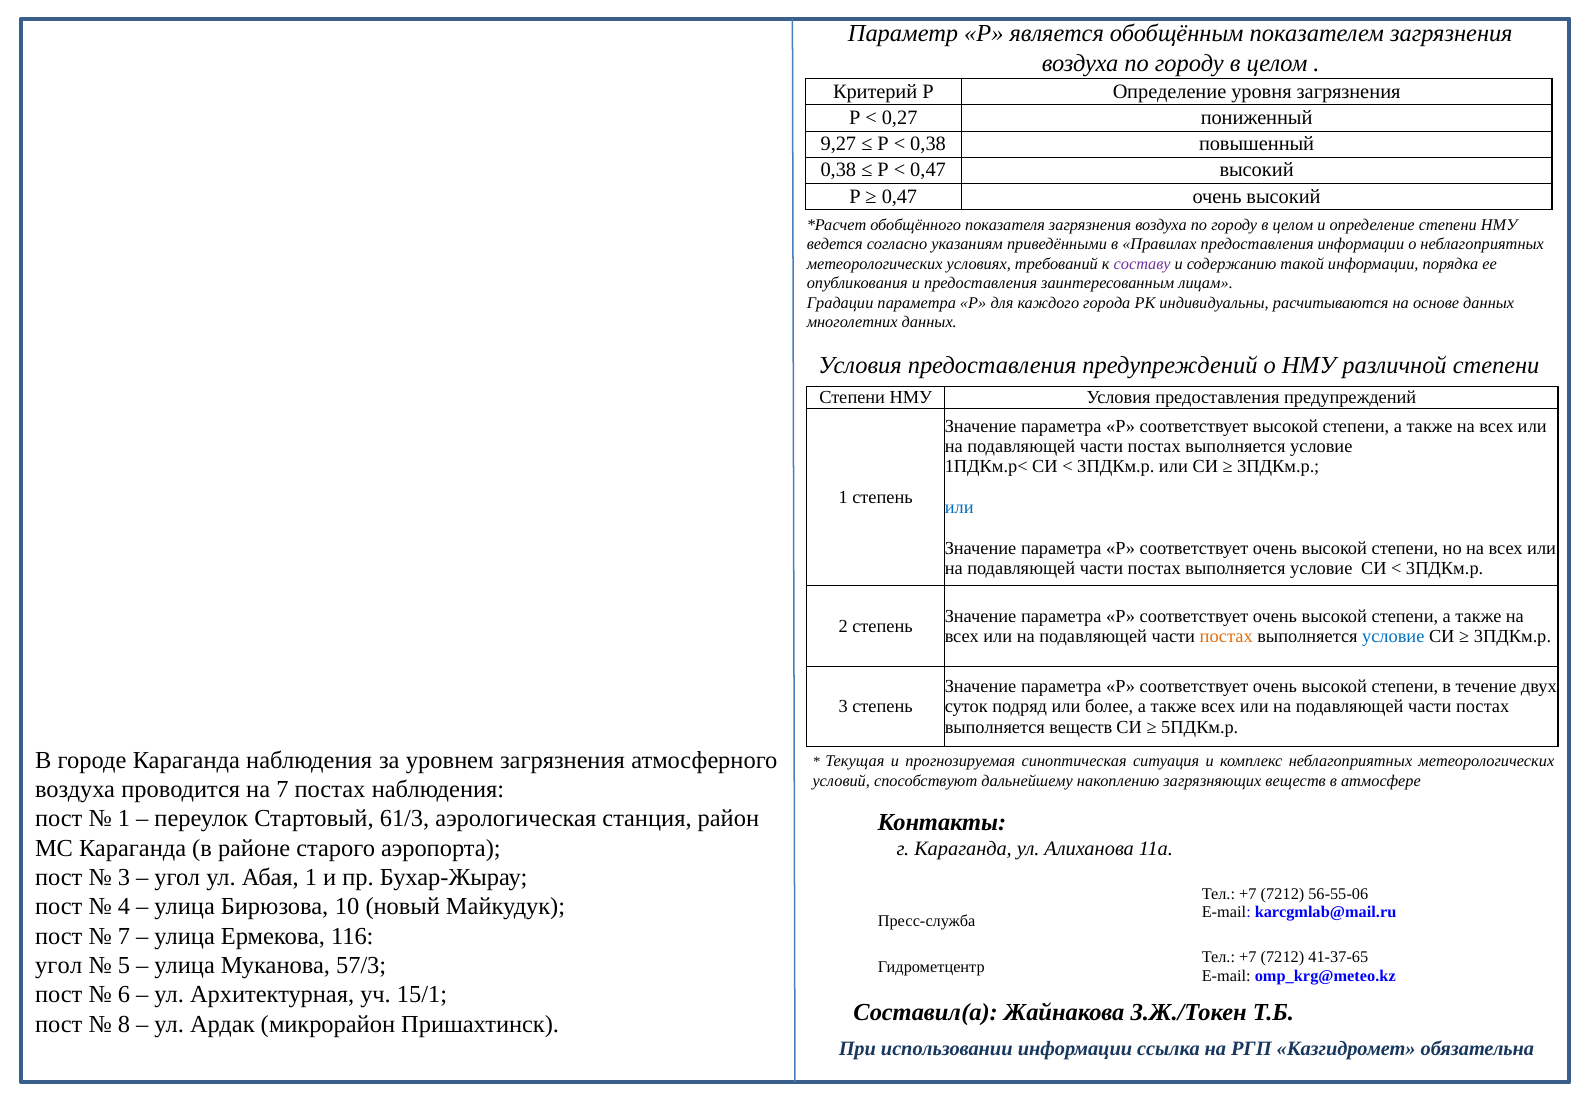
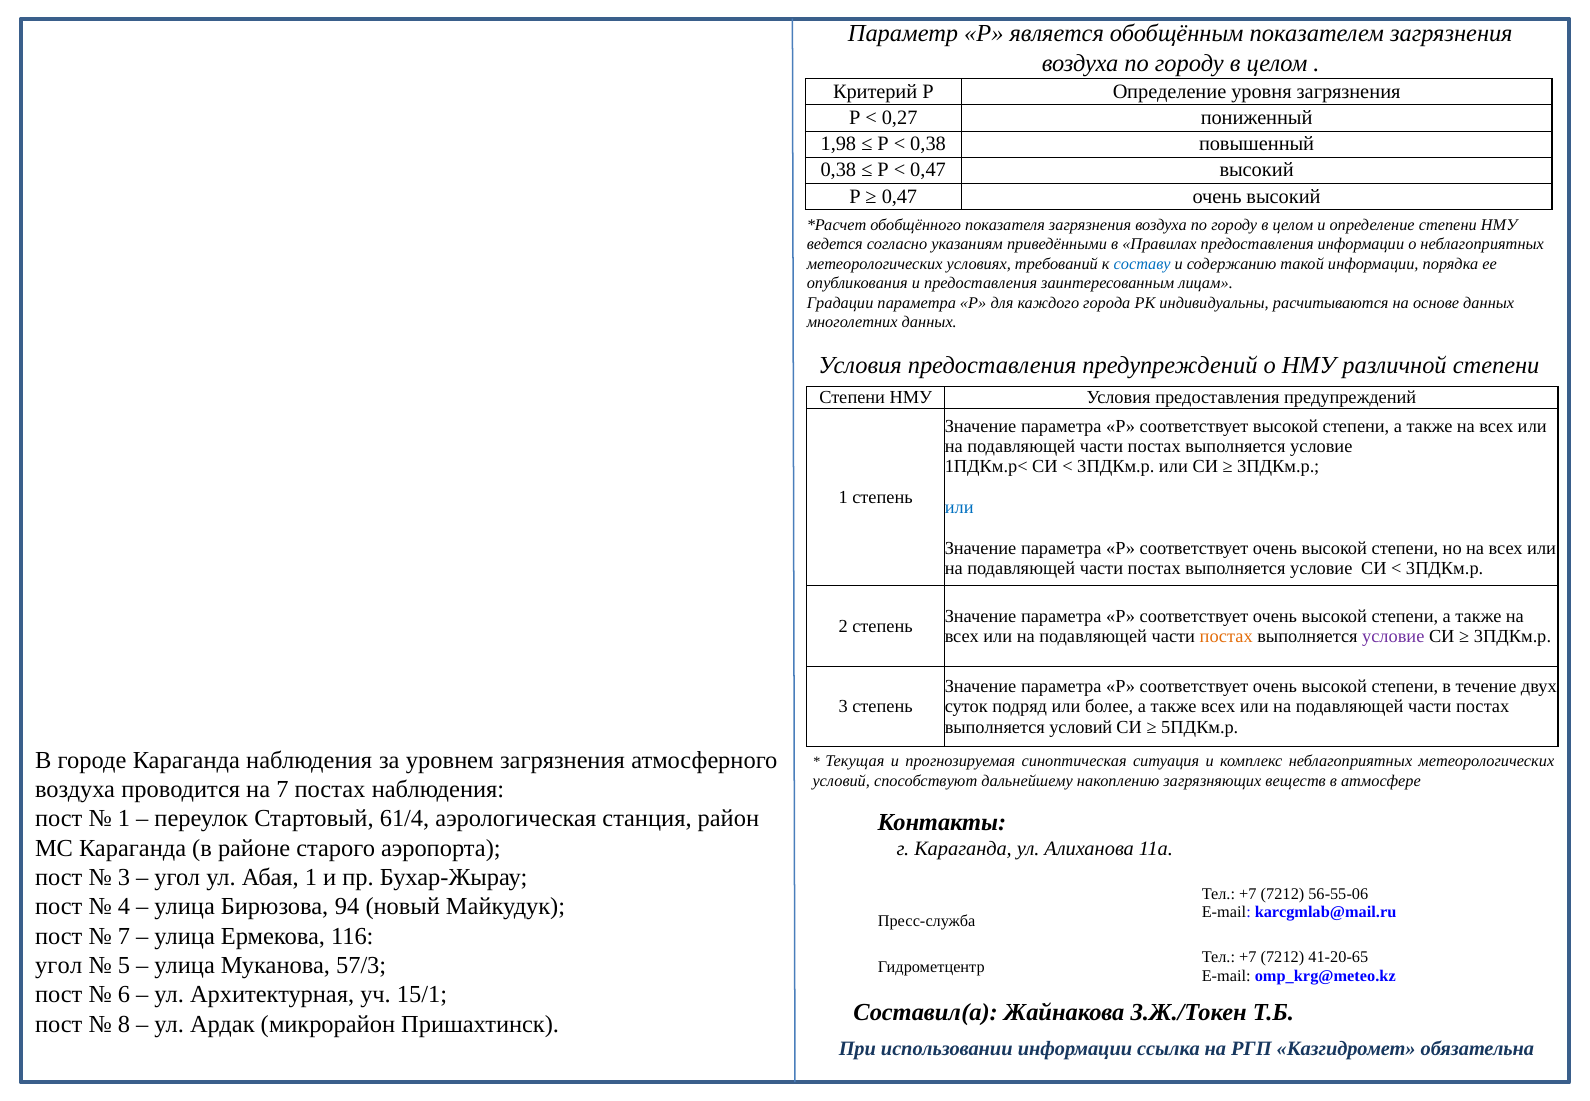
9,27: 9,27 -> 1,98 (838, 144)
составу colour: purple -> blue (1142, 264)
условие colour: blue -> purple (1393, 636)
выполняется веществ: веществ -> условий (1081, 727)
61/3: 61/3 -> 61/4 (405, 819)
10: 10 -> 94 (347, 907)
41-37-65: 41-37-65 -> 41-20-65 (1338, 957)
